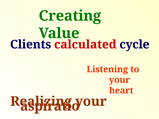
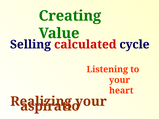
Clients: Clients -> Selling (31, 45)
